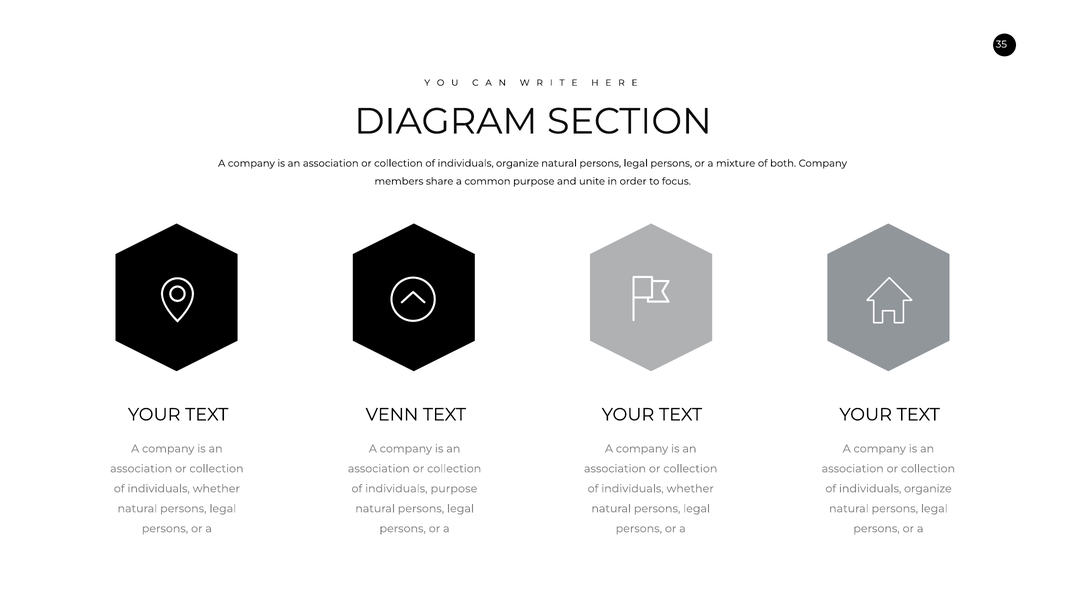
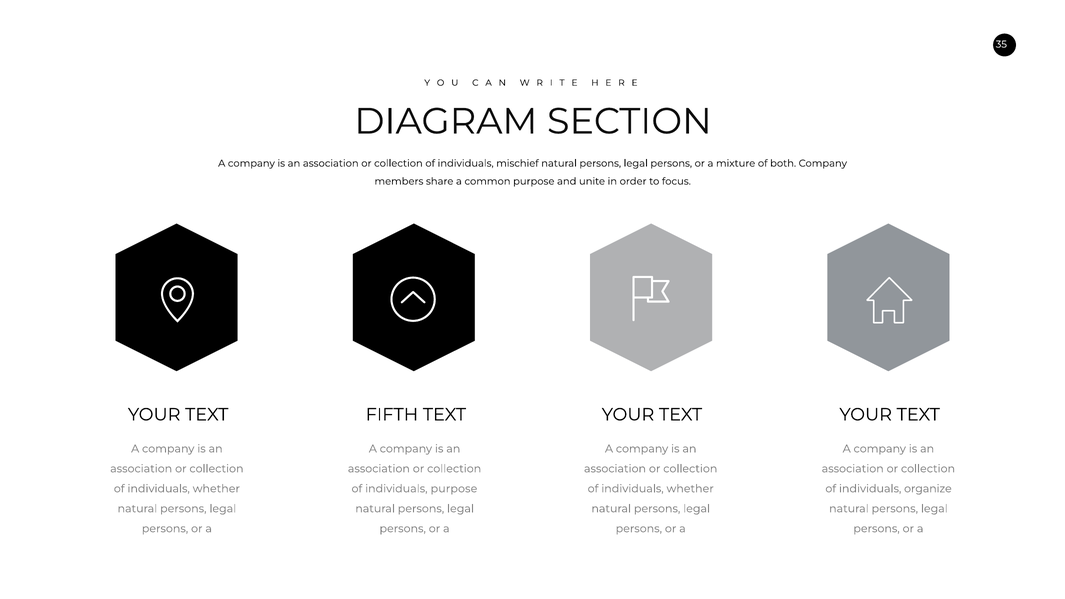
organize: organize -> mischief (517, 163)
VENN: VENN -> FIFTH (392, 415)
